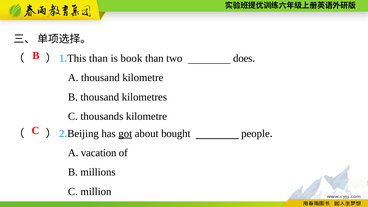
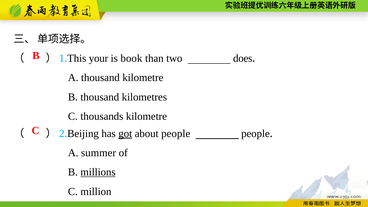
than: than -> your (99, 58)
about bought: bought -> people (176, 134)
vacation: vacation -> summer (99, 153)
millions underline: none -> present (98, 172)
